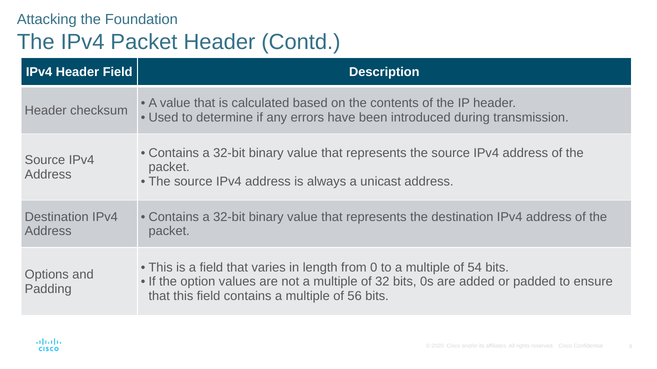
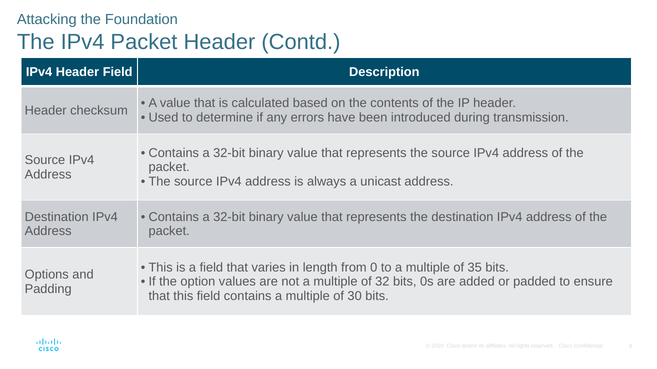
54: 54 -> 35 (475, 268)
56: 56 -> 30 (355, 296)
